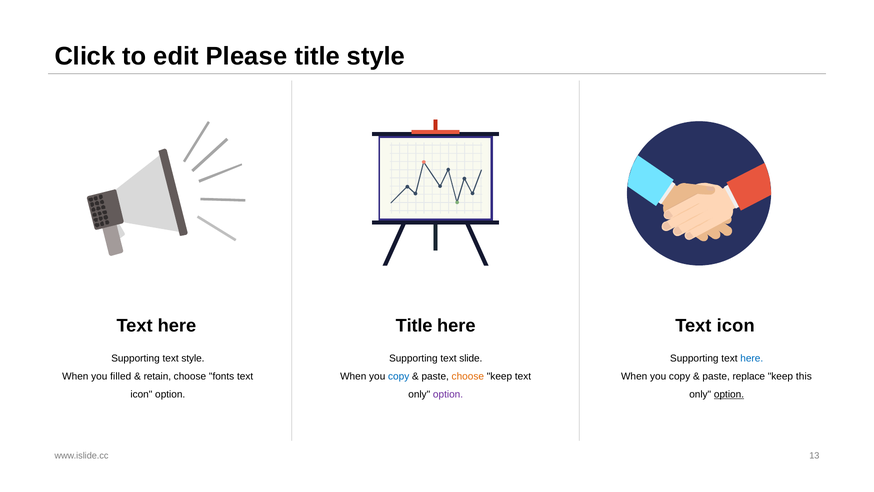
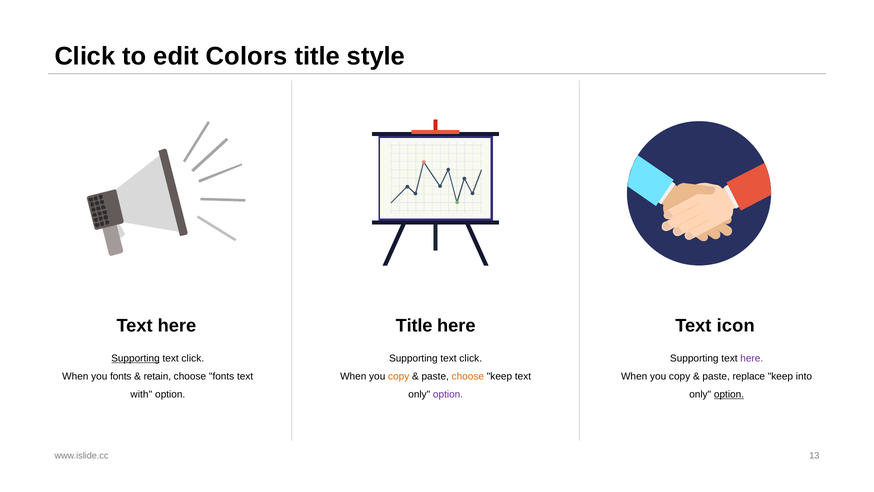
Please: Please -> Colors (247, 57)
Supporting underline: none -> present (135, 358)
style: style -> click (193, 358)
slide: slide -> click (471, 358)
here colour: blue -> purple (752, 358)
you filled: filled -> fonts (121, 376)
copy colour: blue -> orange (399, 376)
this: this -> into (804, 376)
icon: icon -> with (141, 394)
